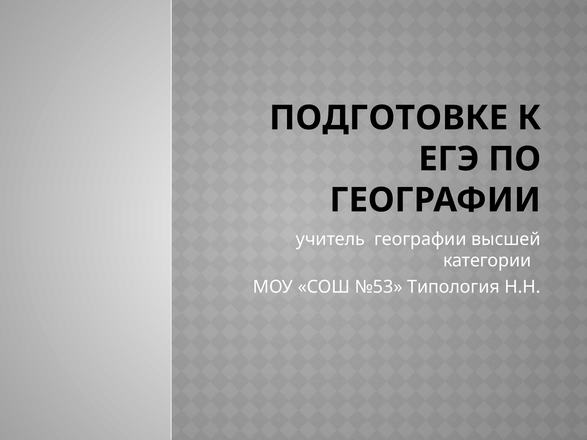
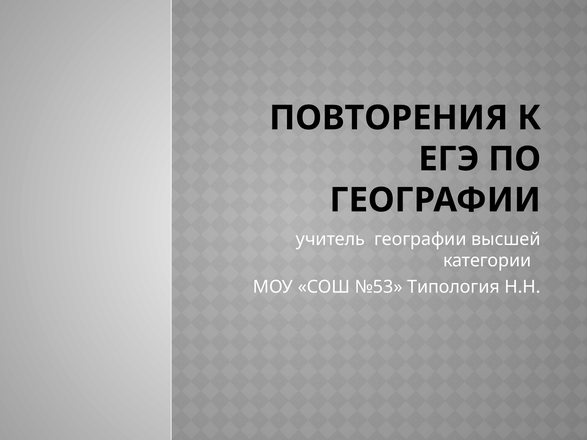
ПОДГОТОВКЕ: ПОДГОТОВКЕ -> ПОВТОРЕНИЯ (389, 118)
